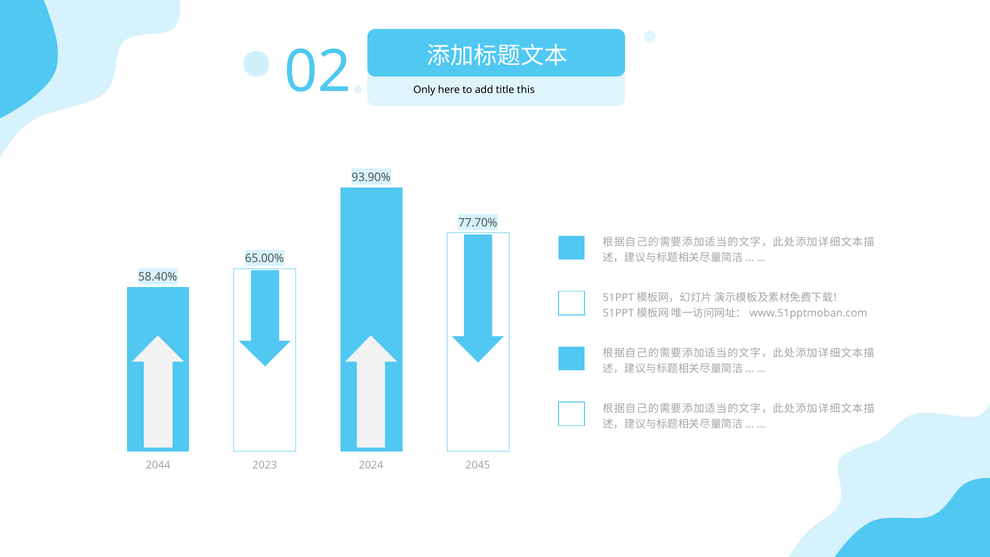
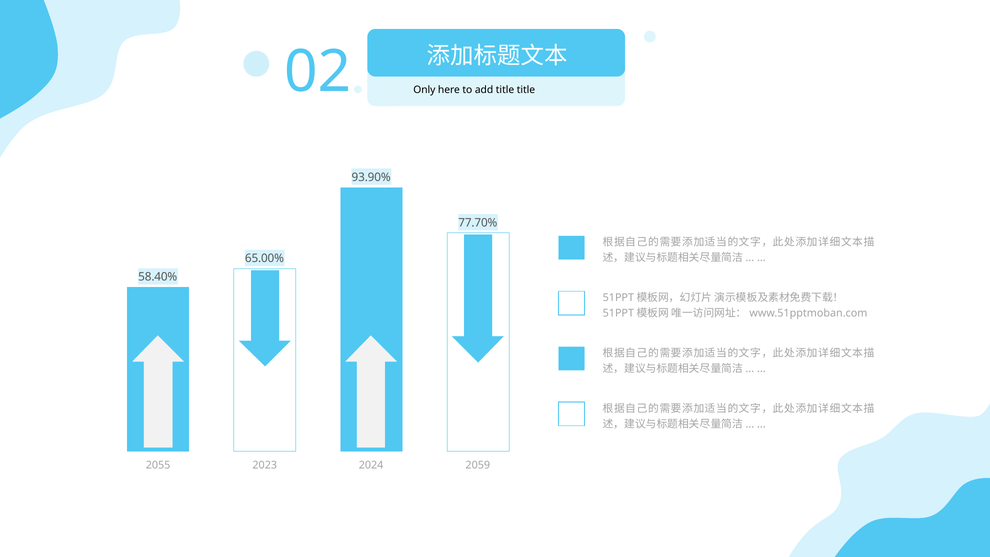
title this: this -> title (526, 90)
2044: 2044 -> 2055 (158, 465)
2045: 2045 -> 2059 (478, 465)
